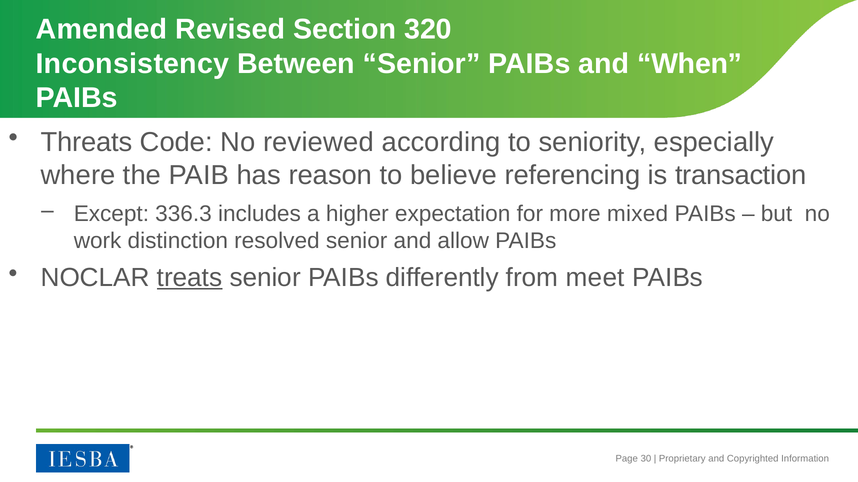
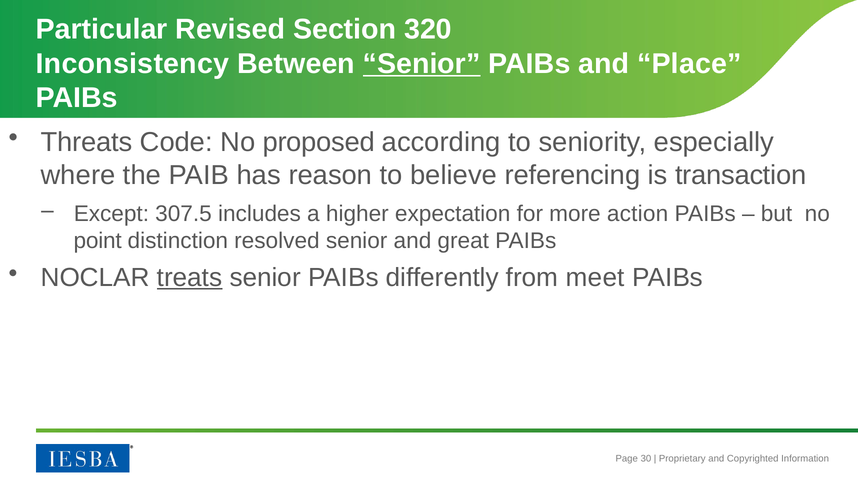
Amended: Amended -> Particular (102, 29)
Senior underline: none -> present (422, 64)
When: When -> Place (689, 64)
reviewed: reviewed -> proposed (319, 142)
336.3: 336.3 -> 307.5 (183, 214)
mixed: mixed -> action (638, 214)
work: work -> point (98, 241)
allow: allow -> great (463, 241)
